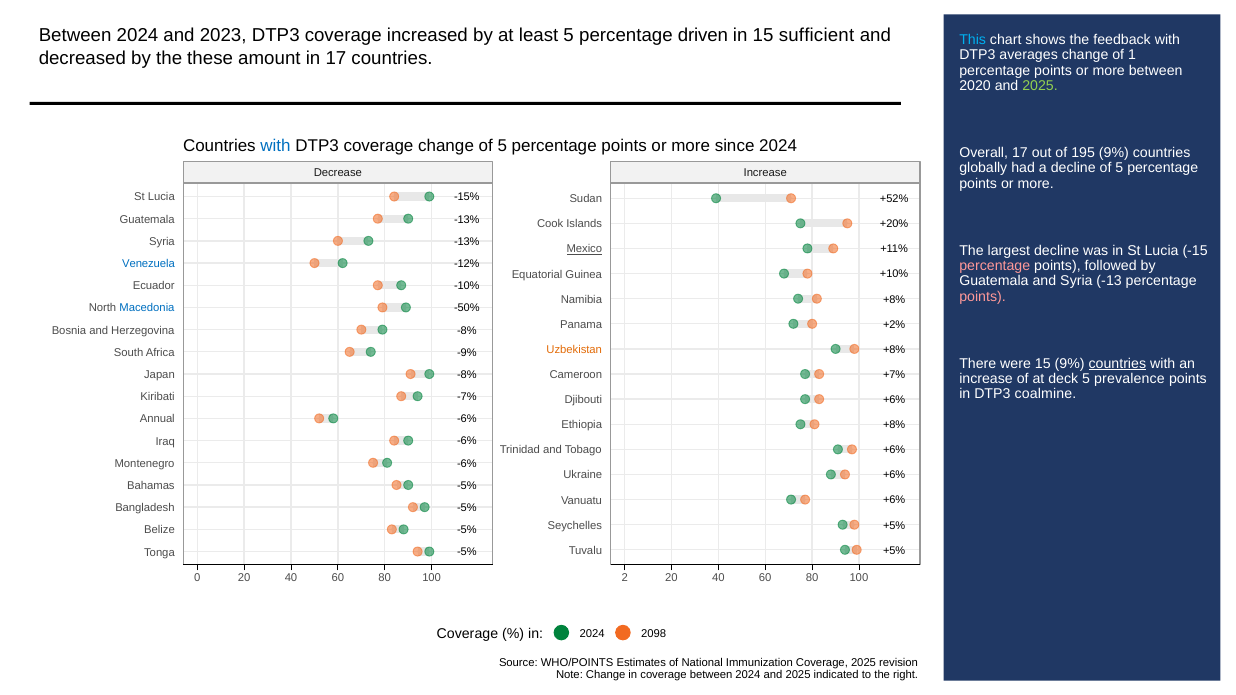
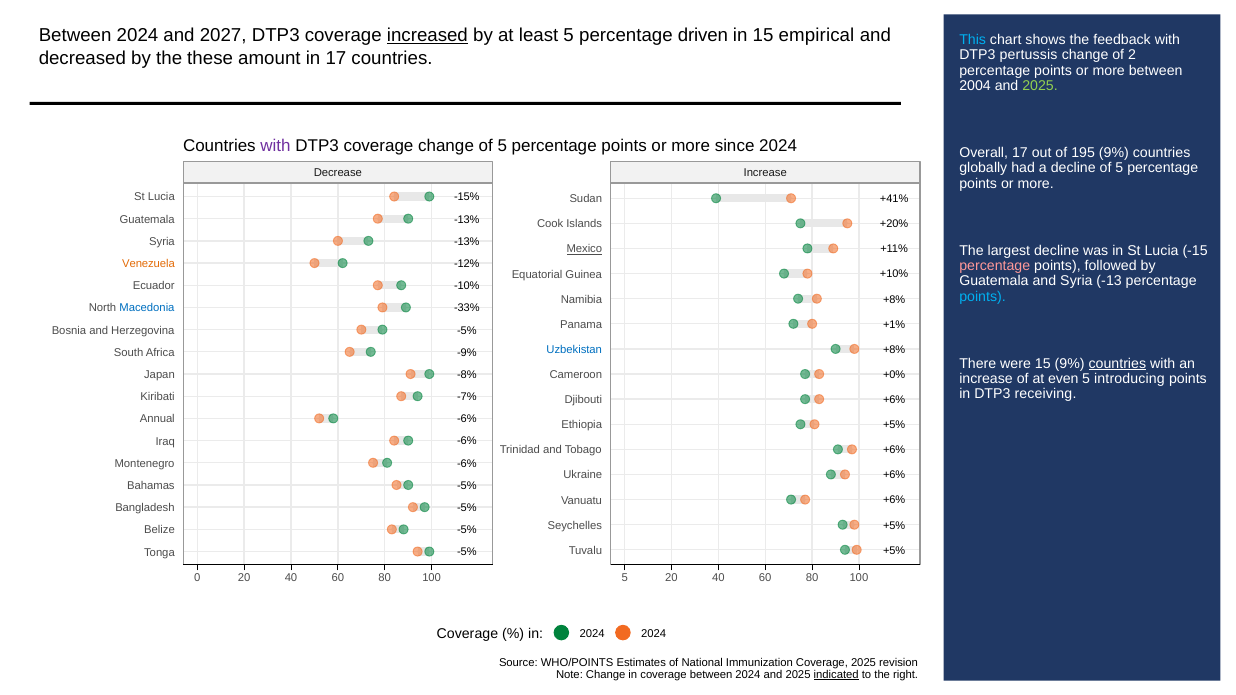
2023: 2023 -> 2027 (223, 36)
increased underline: none -> present (427, 36)
sufficient: sufficient -> empirical (817, 36)
averages: averages -> pertussis (1029, 55)
1: 1 -> 2 (1132, 55)
2020: 2020 -> 2004 (975, 86)
with colour: blue -> purple (276, 146)
+52%: +52% -> +41% (894, 199)
Venezuela colour: blue -> orange (148, 264)
points colour: pink -> light blue (983, 296)
-50%: -50% -> -33% (467, 308)
+2%: +2% -> +1% (894, 325)
-8%: -8% -> -5% (467, 331)
Uzbekistan colour: orange -> blue (574, 350)
+7%: +7% -> +0% (894, 375)
deck: deck -> even (1063, 379)
prevalence: prevalence -> introducing (1129, 379)
coalmine: coalmine -> receiving (1046, 394)
+8%: +8% -> +5% (894, 425)
100 2: 2 -> 5 (625, 578)
2024 2098: 2098 -> 2024 (654, 634)
indicated underline: none -> present (836, 675)
